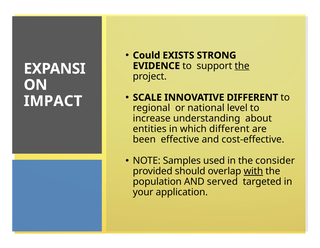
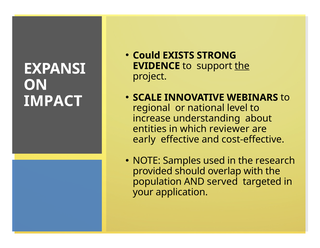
INNOVATIVE DIFFERENT: DIFFERENT -> WEBINARS (252, 97)
which different: different -> reviewer (229, 129)
been: been -> early (144, 139)
consider: consider -> research (275, 160)
with underline: present -> none (253, 171)
